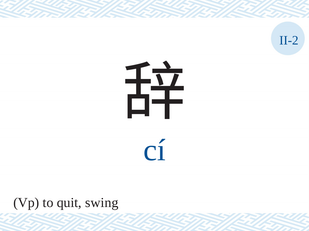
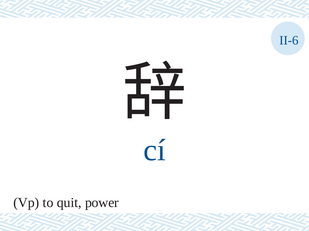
II-2: II-2 -> II-6 (289, 40)
swing: swing -> power (102, 203)
